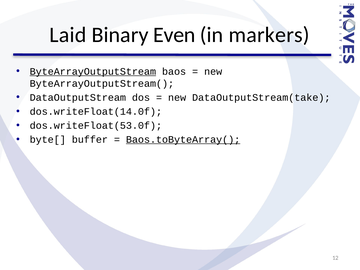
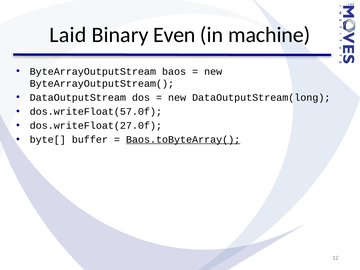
markers: markers -> machine (269, 35)
ByteArrayOutputStream underline: present -> none (93, 72)
DataOutputStream(take: DataOutputStream(take -> DataOutputStream(long (261, 98)
dos.writeFloat(14.0f: dos.writeFloat(14.0f -> dos.writeFloat(57.0f (96, 112)
dos.writeFloat(53.0f: dos.writeFloat(53.0f -> dos.writeFloat(27.0f (96, 126)
